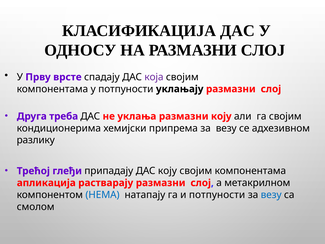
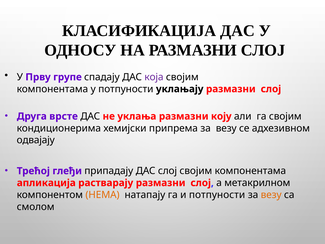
врсте: врсте -> групе (67, 77)
треба: треба -> врсте (64, 116)
разлику: разлику -> одвајају (36, 140)
ДАС коју: коју -> слој (167, 171)
НЕМА colour: blue -> orange (102, 195)
везу colour: blue -> orange (271, 195)
